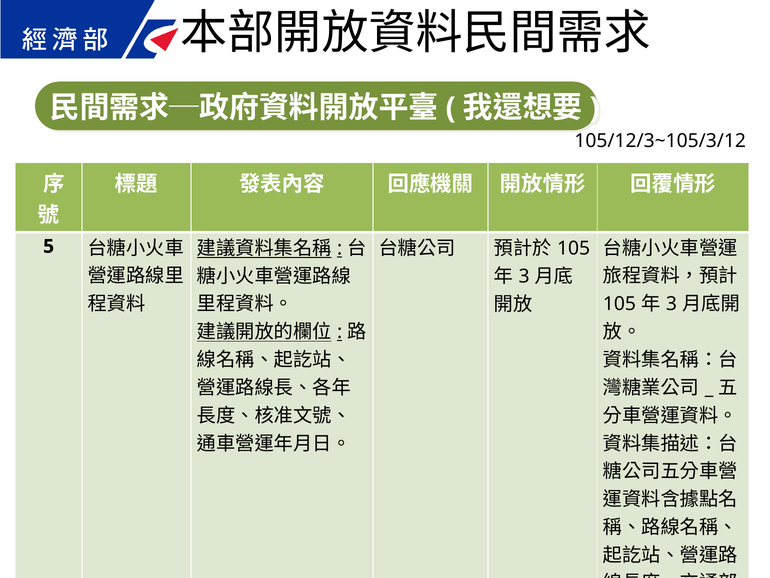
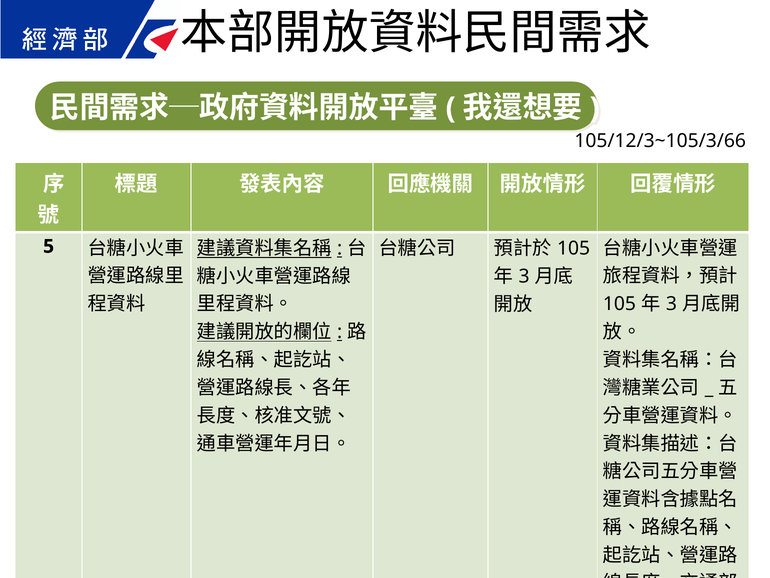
105/12/3~105/3/12: 105/12/3~105/3/12 -> 105/12/3~105/3/66 (660, 141)
